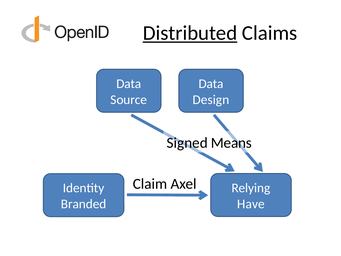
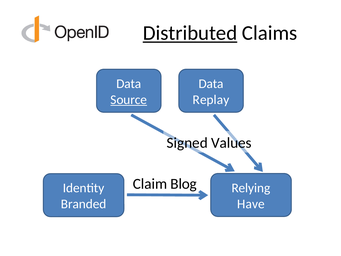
Source underline: none -> present (129, 100)
Design: Design -> Replay (211, 100)
Means: Means -> Values (231, 143)
Axel: Axel -> Blog (184, 184)
